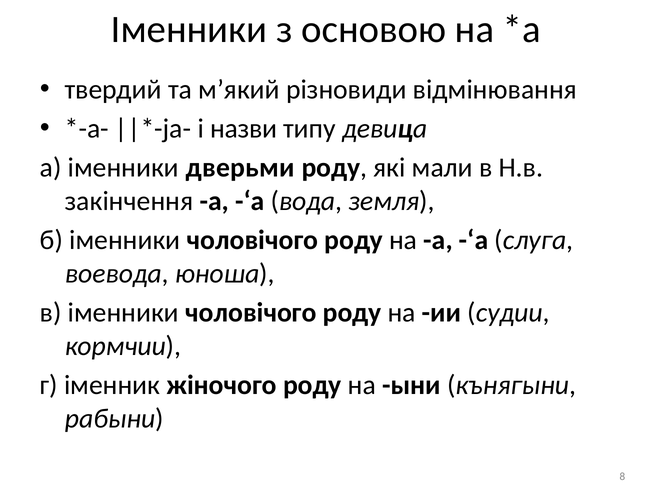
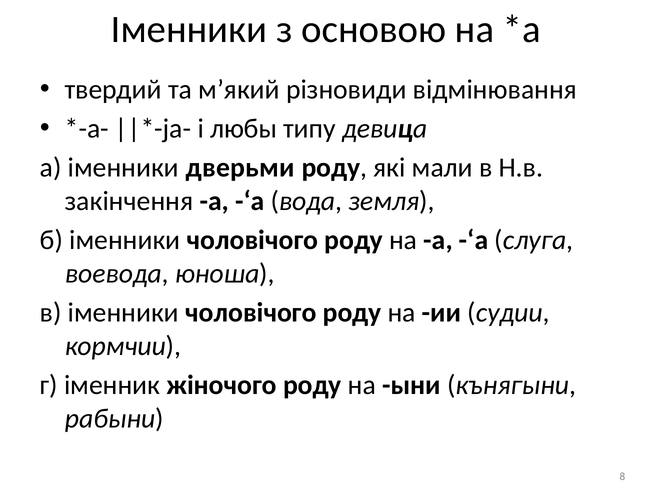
назви: назви -> любы (244, 129)
